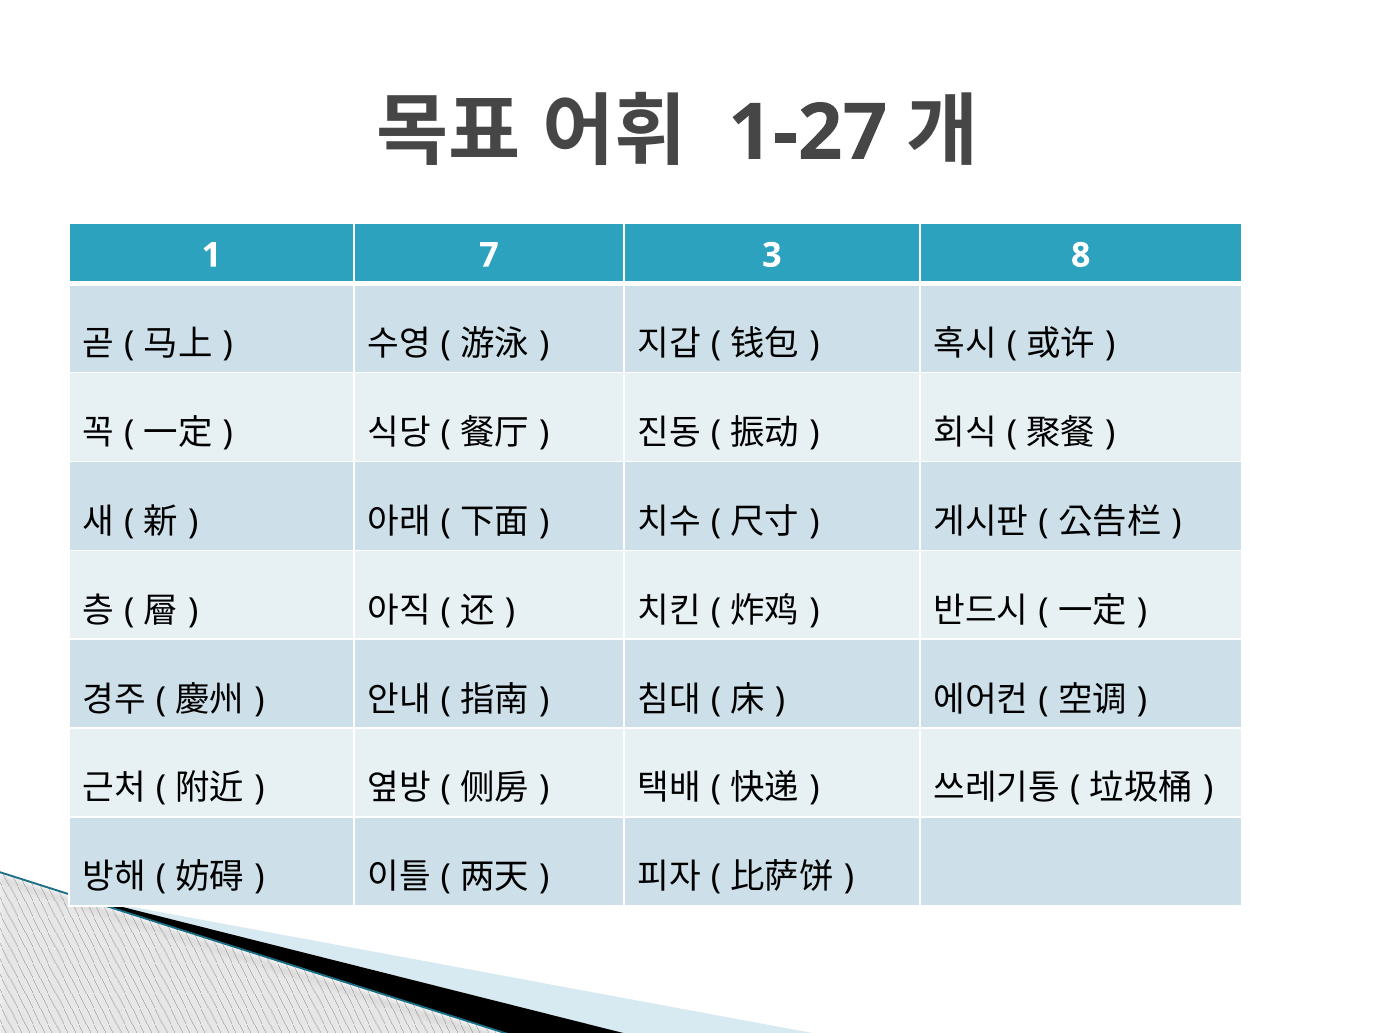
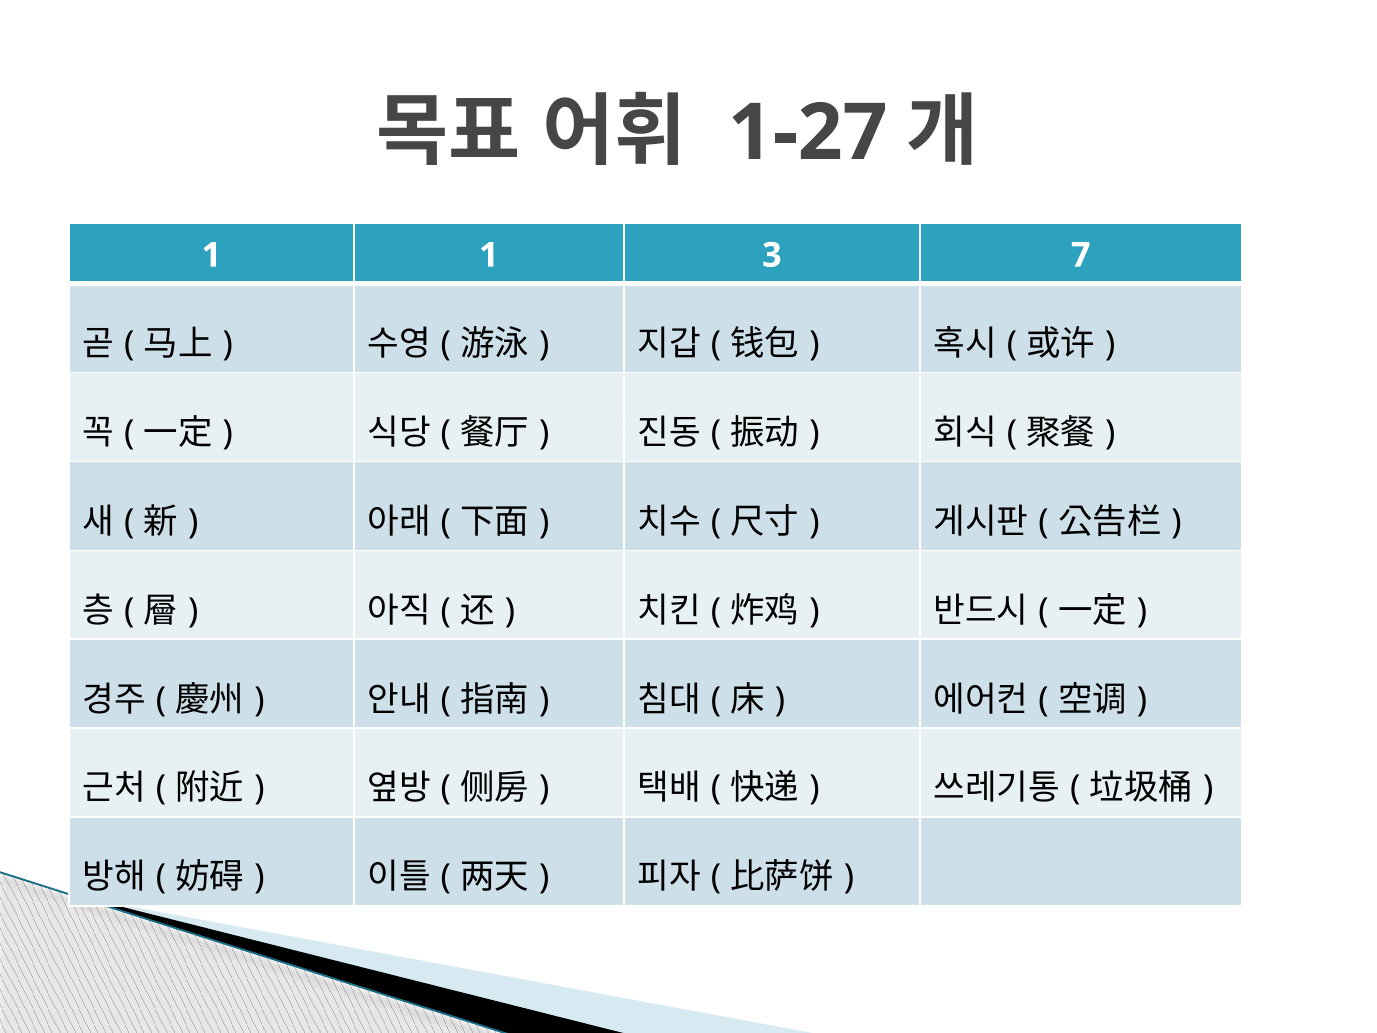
1 7: 7 -> 1 (489, 255)
8: 8 -> 7 (1081, 255)
